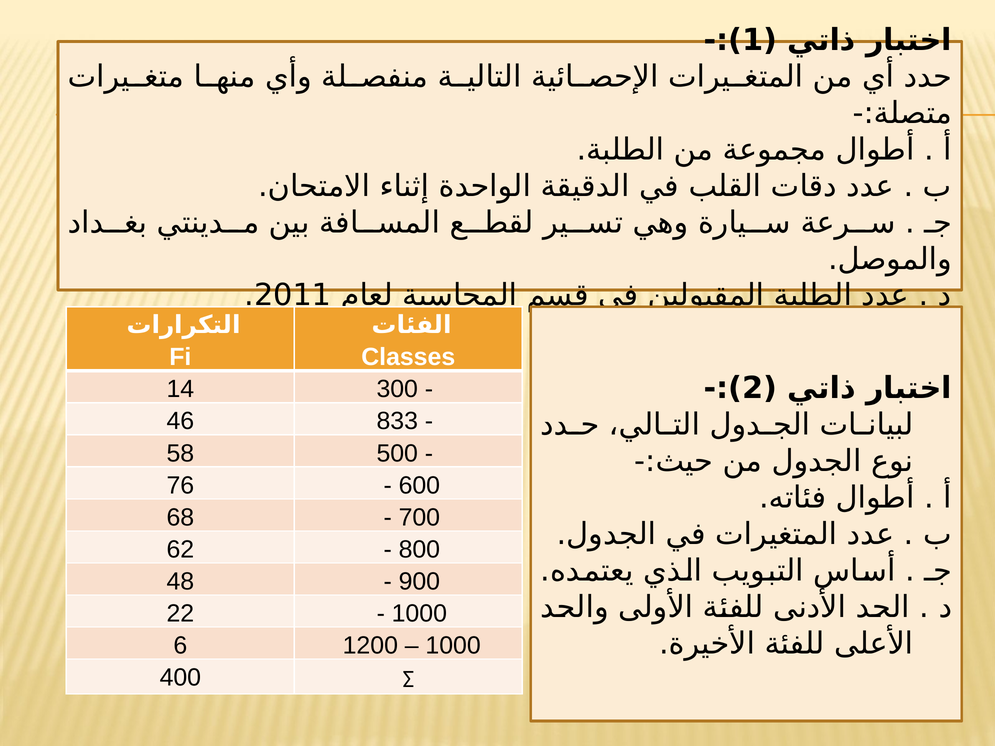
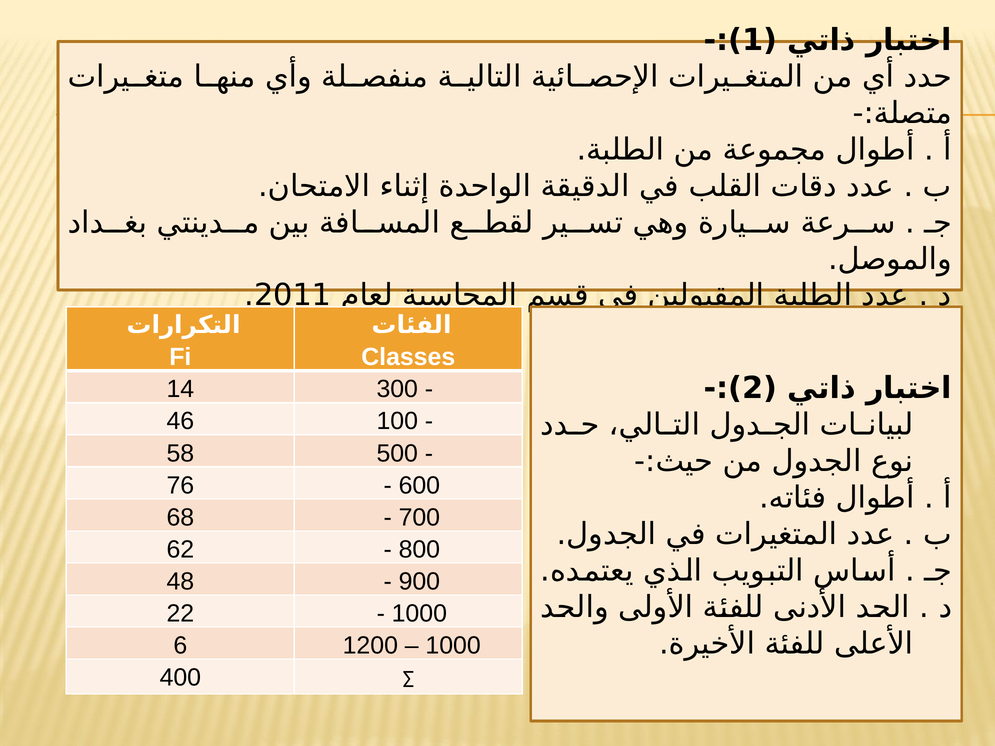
833: 833 -> 100 (397, 421)
